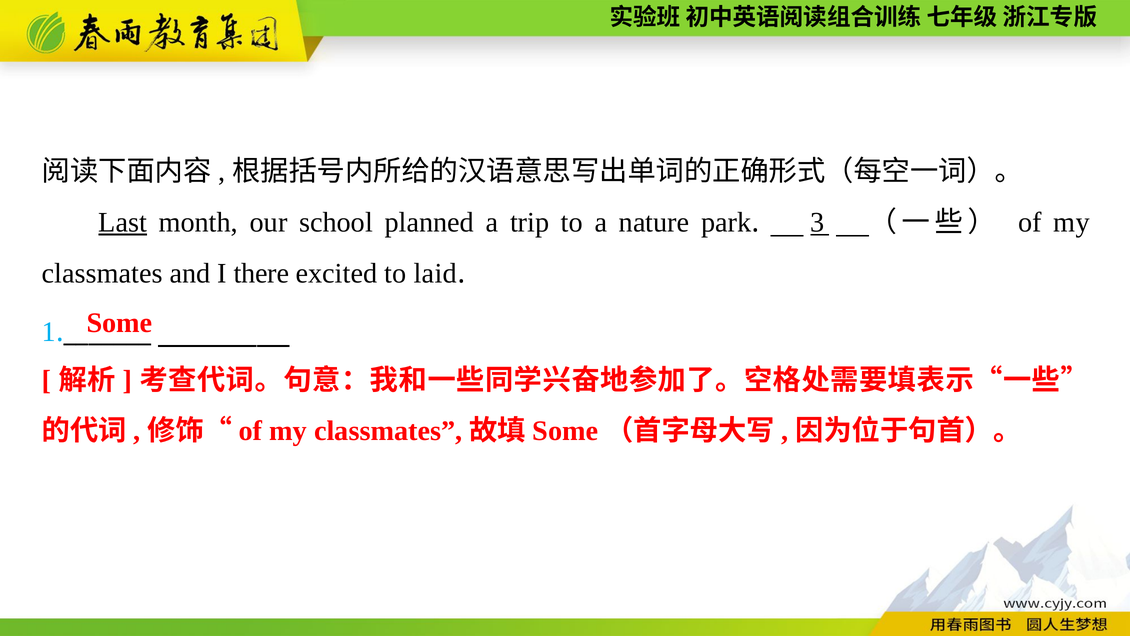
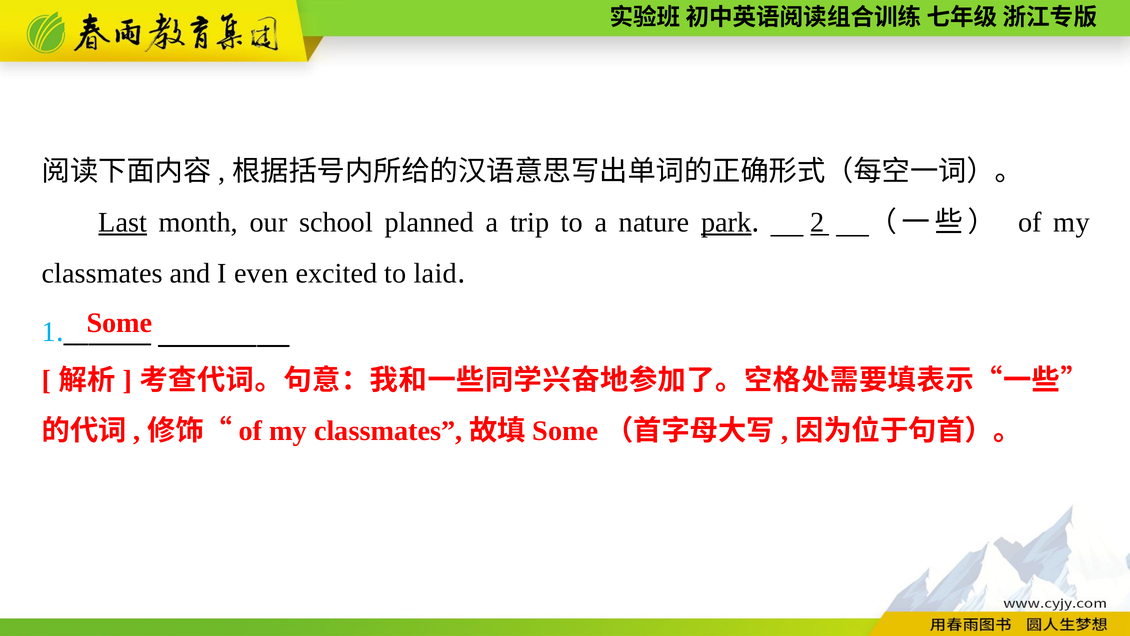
park underline: none -> present (726, 222)
3: 3 -> 2 (818, 222)
there: there -> even (261, 273)
